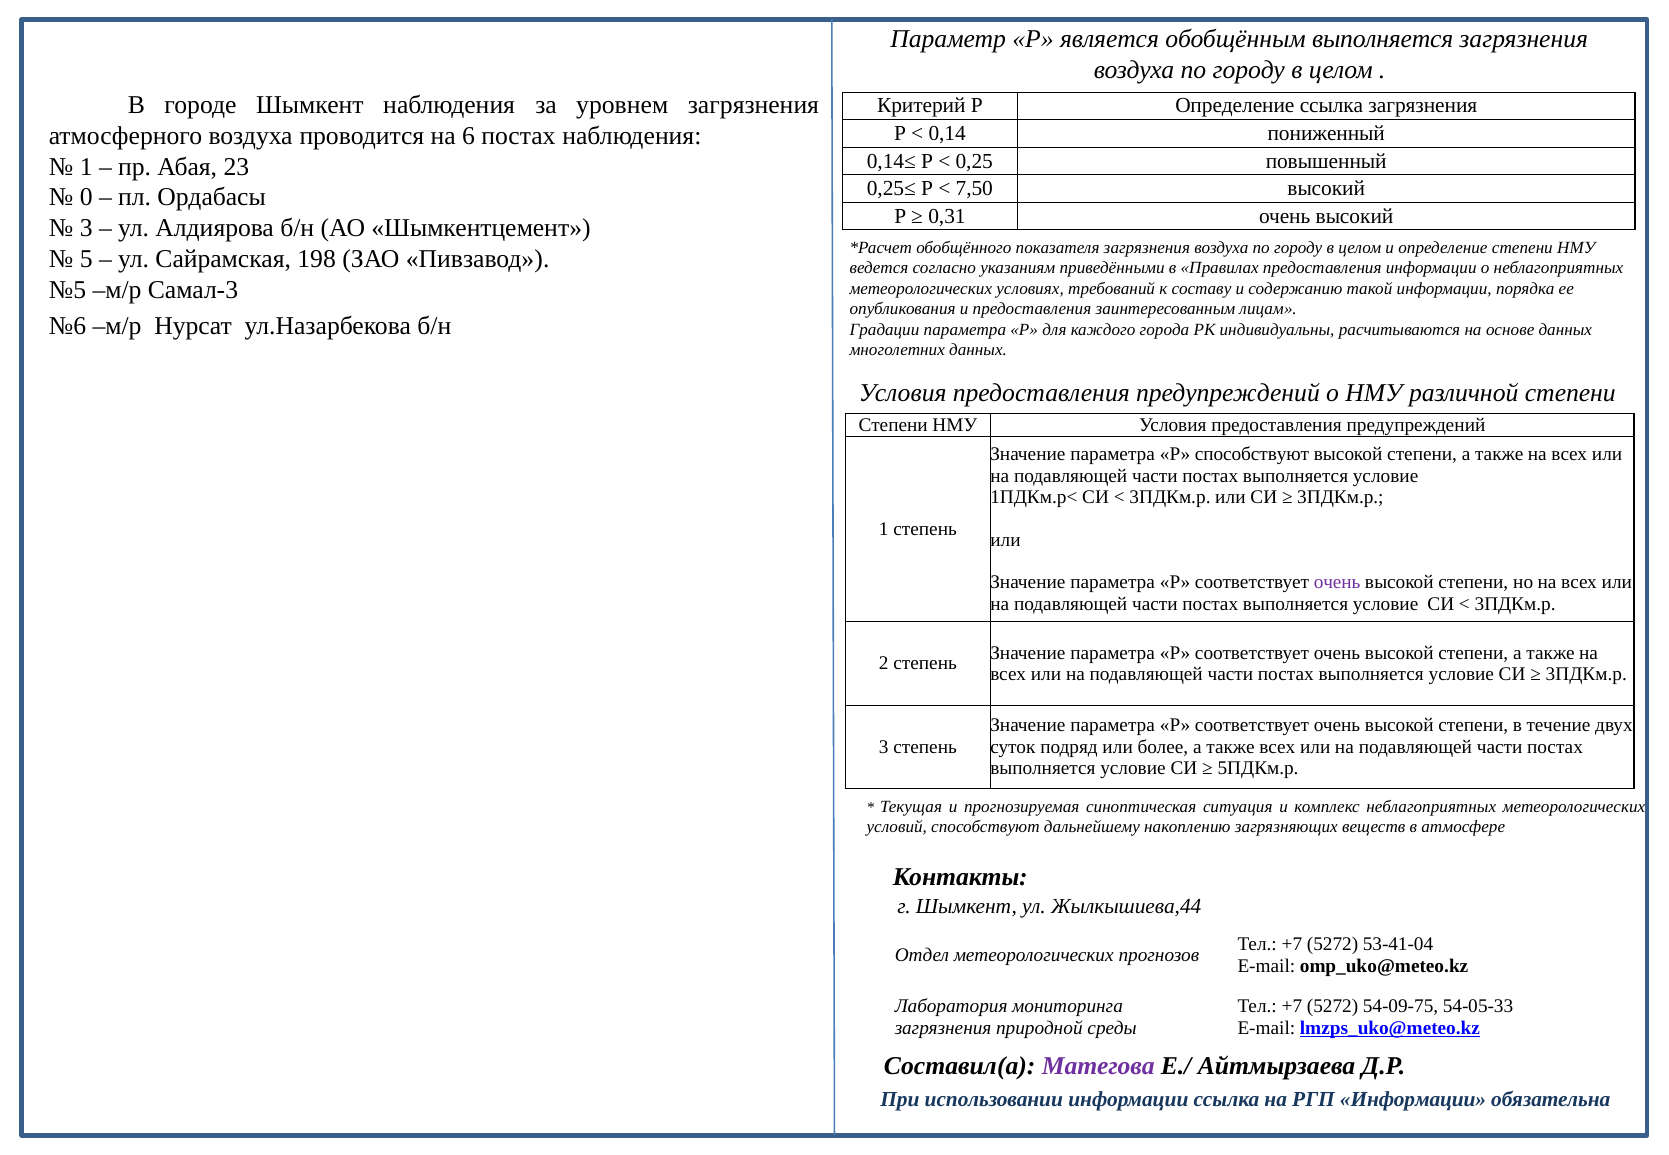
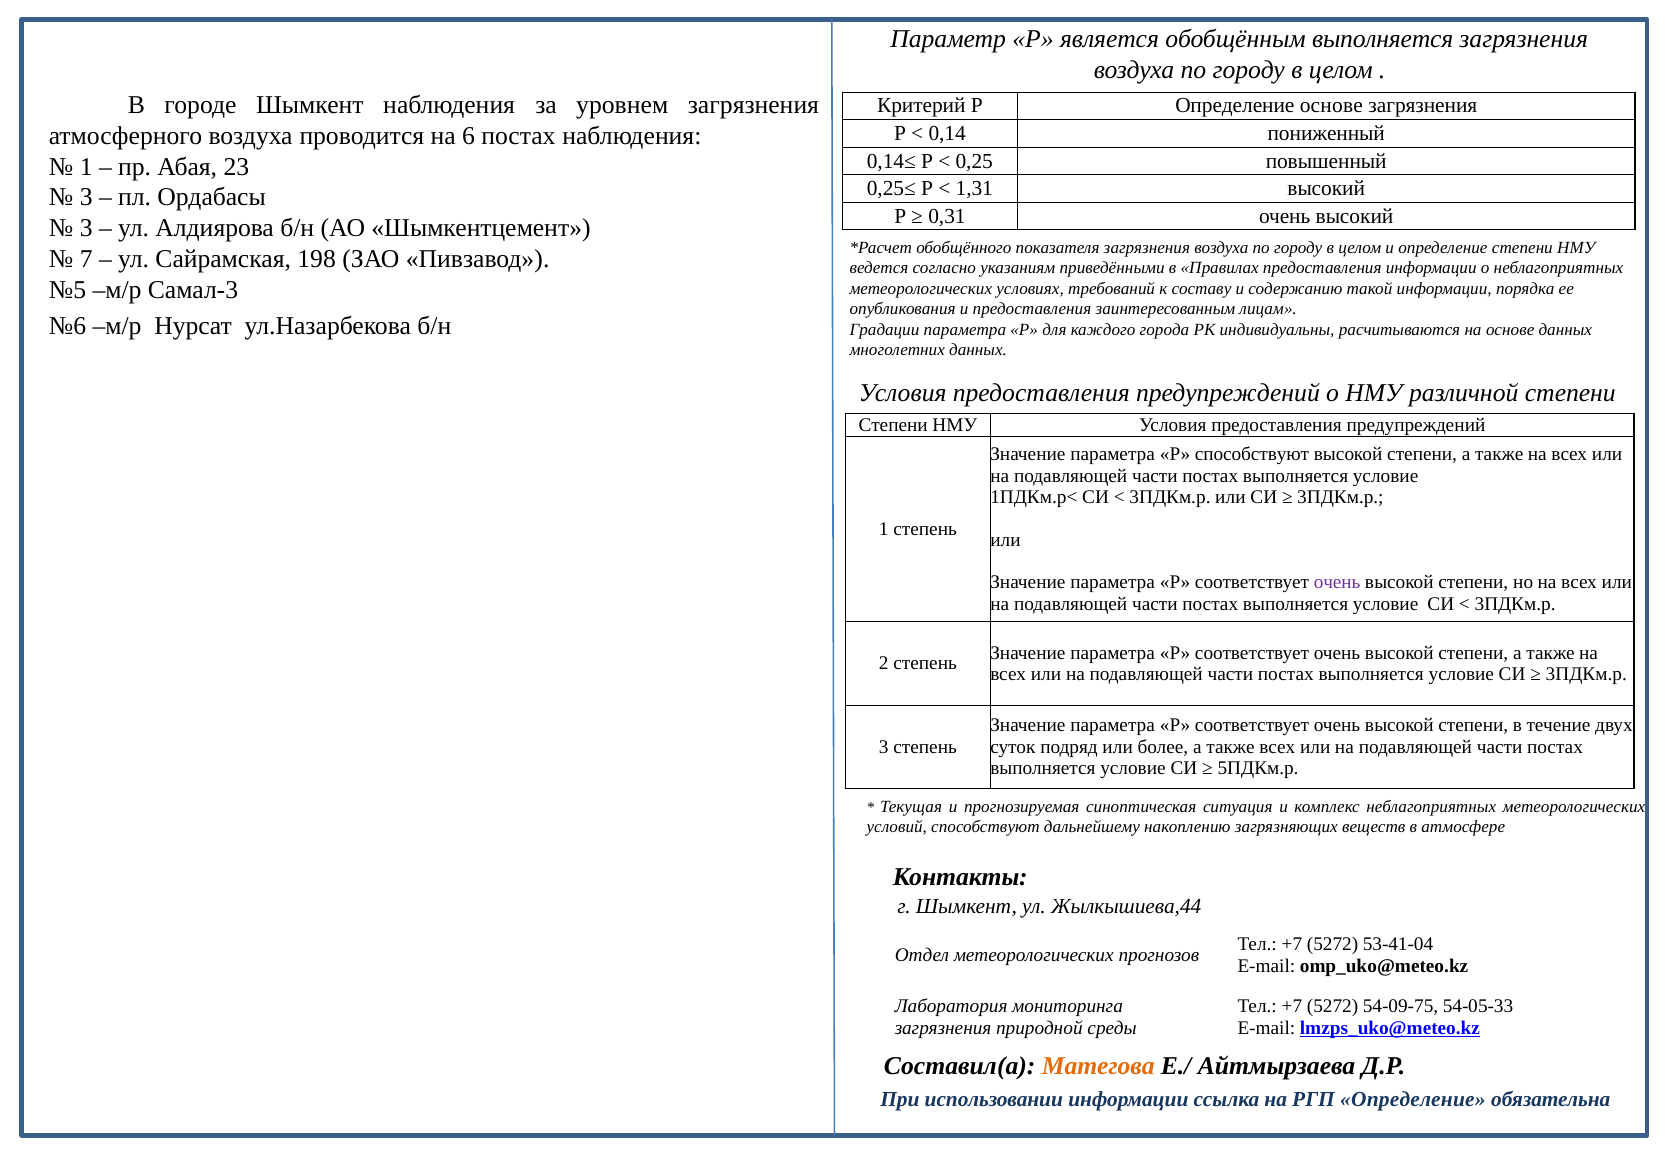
Определение ссылка: ссылка -> основе (1331, 106)
7,50: 7,50 -> 1,31 (974, 189)
0: 0 -> 3 (86, 198)
5: 5 -> 7 (86, 259)
Матегова colour: purple -> orange (1098, 1067)
РГП Информации: Информации -> Определение (1413, 1100)
